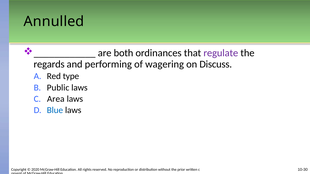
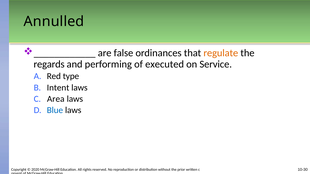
both: both -> false (123, 53)
regulate colour: purple -> orange (221, 53)
wagering: wagering -> executed (165, 64)
Discuss: Discuss -> Service (216, 64)
Public: Public -> Intent (58, 88)
